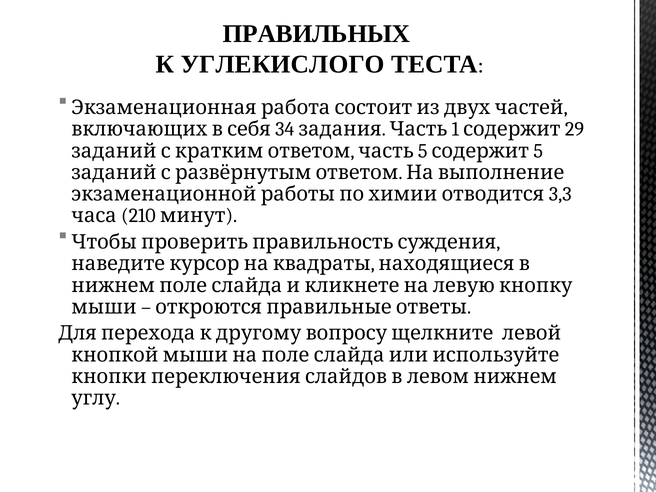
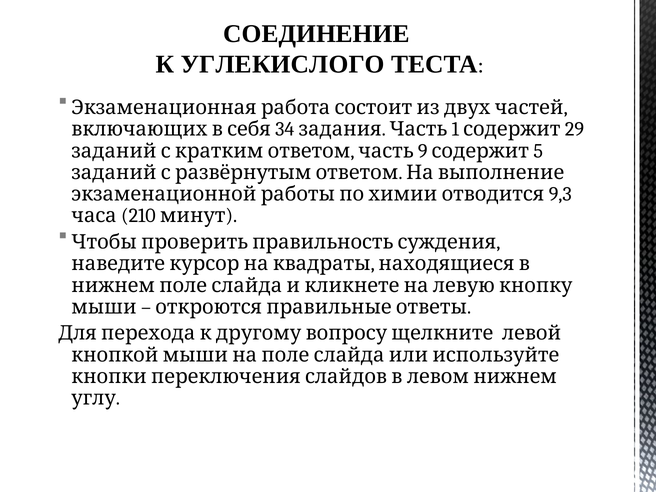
ПРАВИЛЬНЫХ: ПРАВИЛЬНЫХ -> СОЕДИНЕНИЕ (316, 34)
5: 5 -> 9 (423, 151)
3,3: 3,3 -> 9,3 (560, 194)
